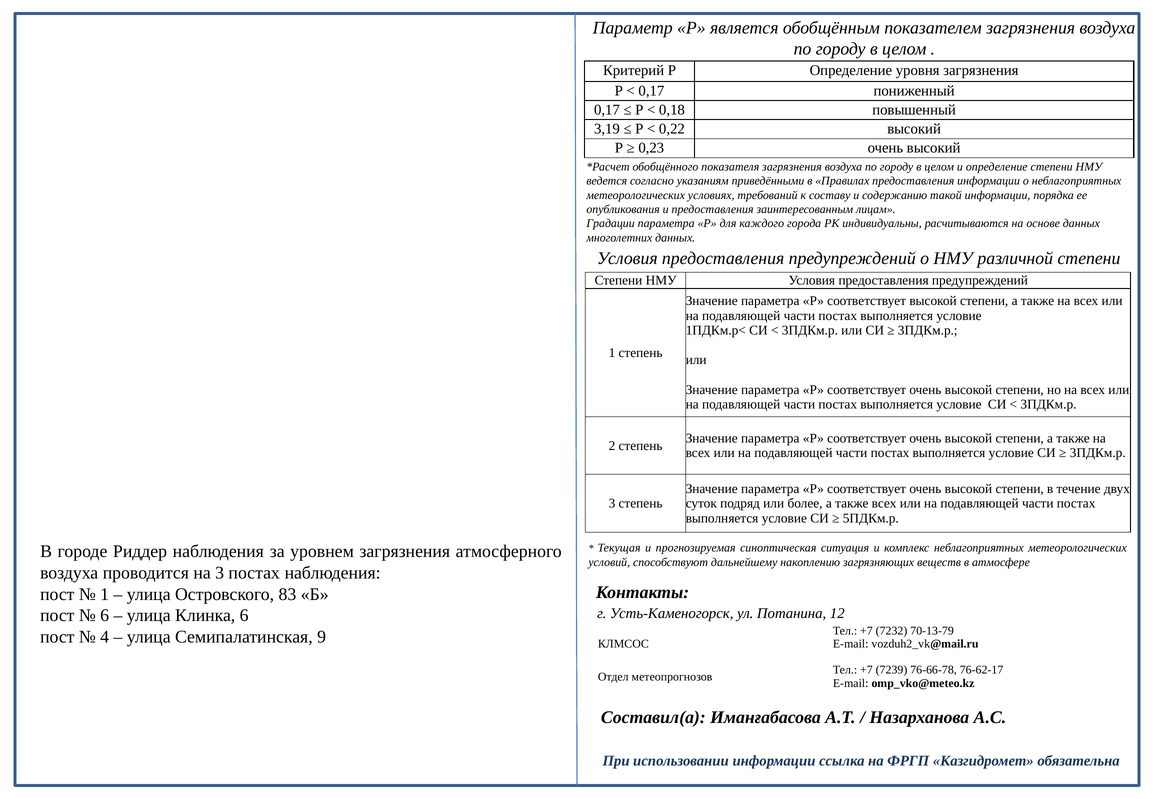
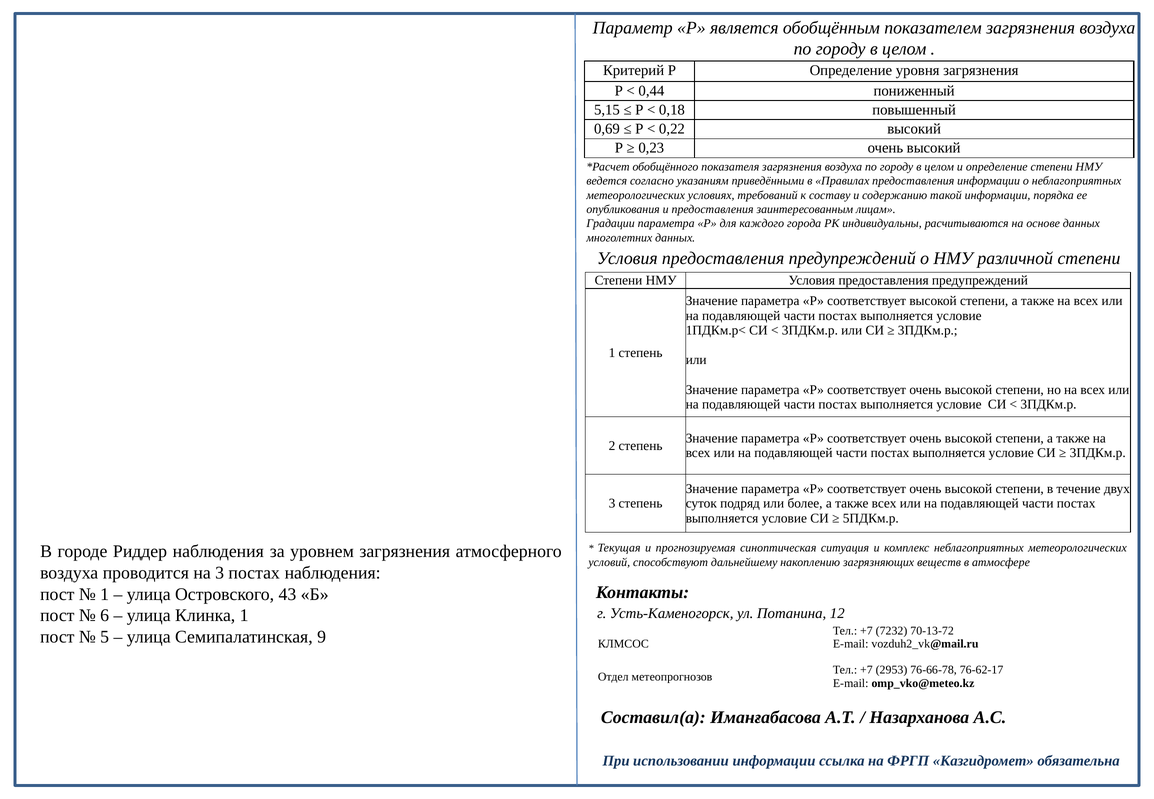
0,17: 0,17 -> 0,44 (651, 91)
0,17: 0,17 -> 5,15 (607, 110)
3,19: 3,19 -> 0,69 (607, 129)
83: 83 -> 43 (287, 594)
Клинка 6: 6 -> 1 (244, 615)
70-13-79: 70-13-79 -> 70-13-72 (932, 631)
4: 4 -> 5 (105, 637)
7239: 7239 -> 2953 (892, 670)
